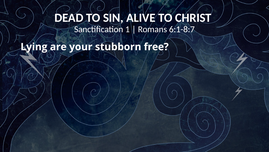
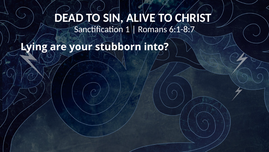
free: free -> into (156, 47)
